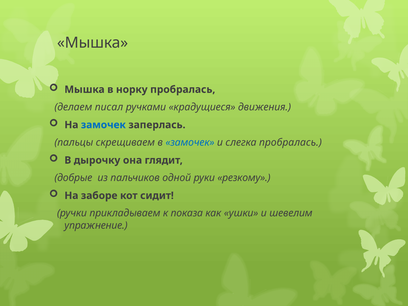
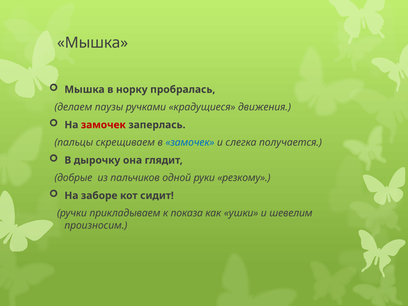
писал: писал -> паузы (109, 107)
замочек colour: blue -> red (103, 125)
слегка пробралась: пробралась -> получается (291, 143)
упражнение: упражнение -> произносим (96, 226)
